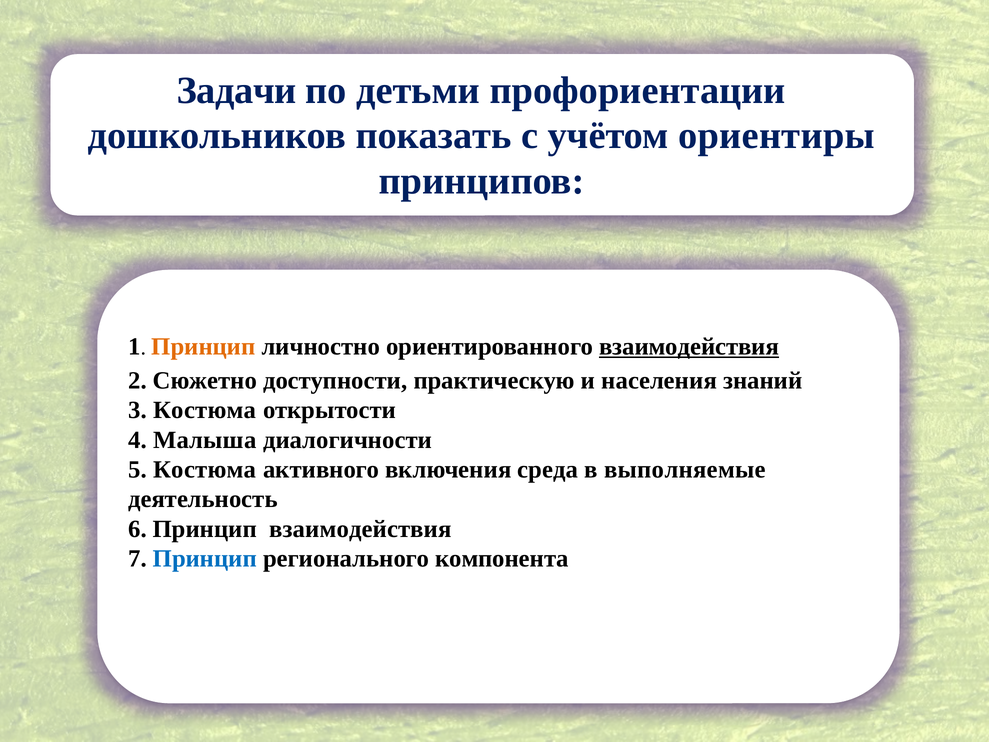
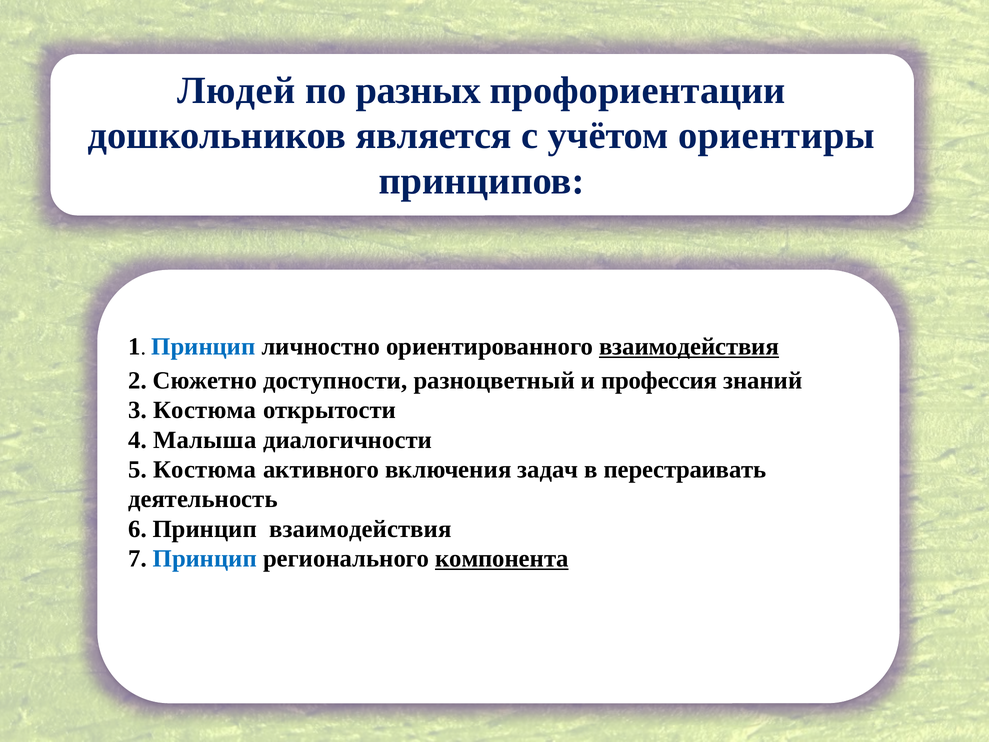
Задачи: Задачи -> Людей (236, 90)
детьми: детьми -> разных (418, 90)
показать: показать -> является (434, 136)
Принцип colour: orange -> blue (203, 346)
практическую: практическую -> разноцветный (494, 380)
населения: населения -> профессия (659, 380)
среда: среда -> задач (548, 469)
выполняемые: выполняемые -> перестраивать (685, 469)
компонента underline: none -> present (502, 558)
